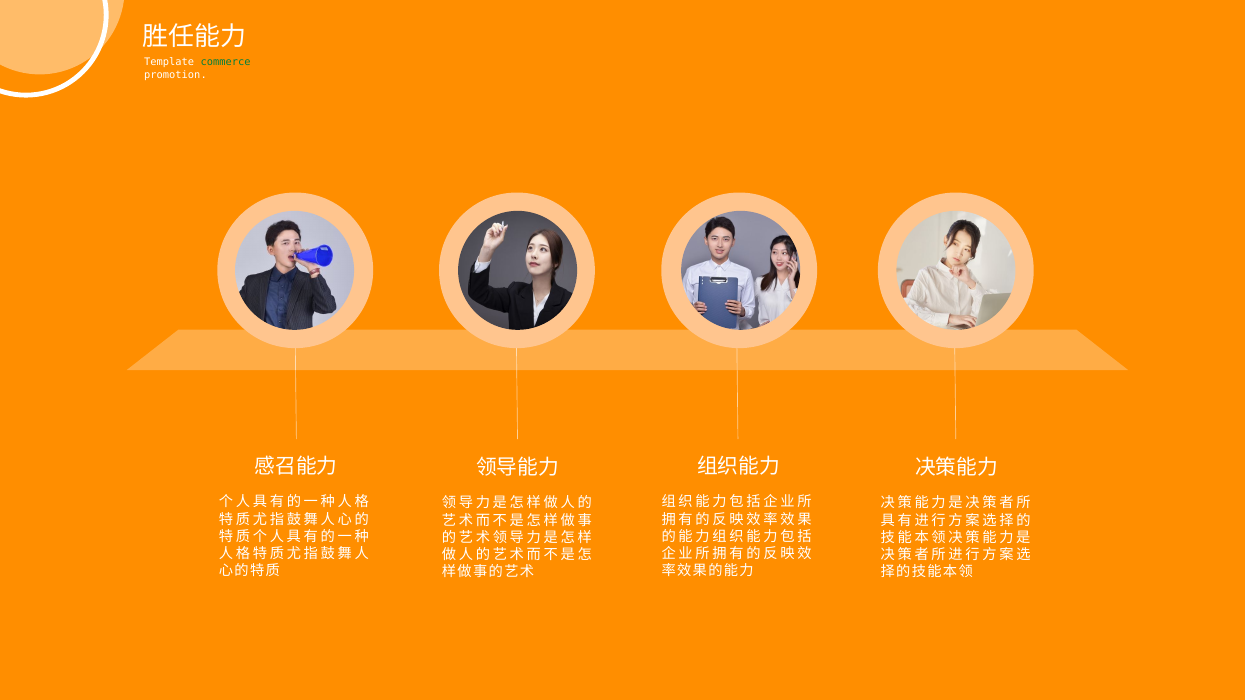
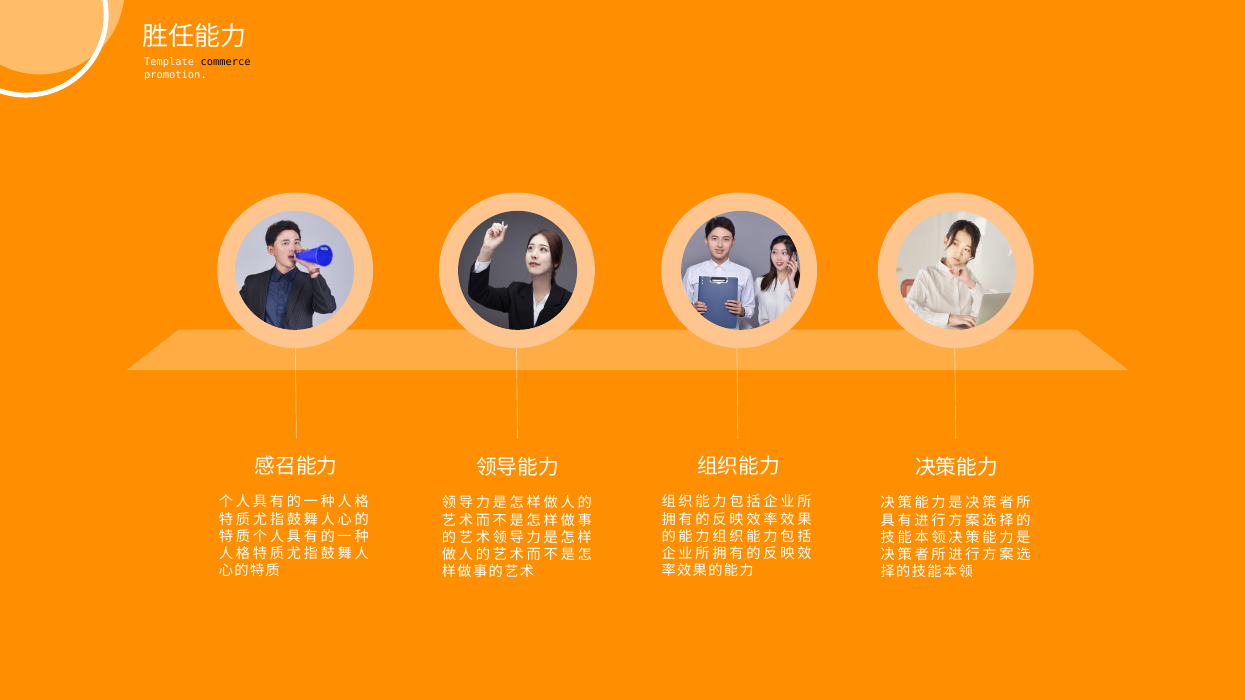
commerce colour: green -> black (226, 63)
